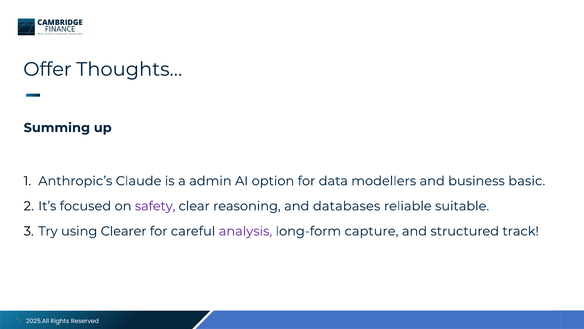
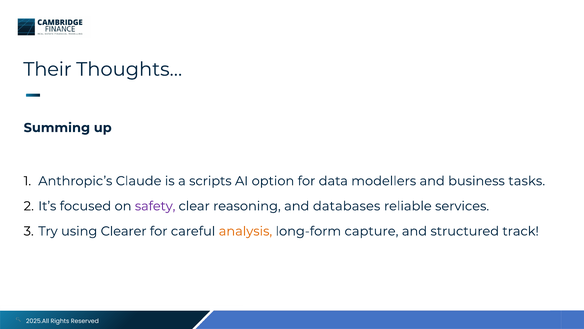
Offer: Offer -> Their (47, 69)
admin: admin -> scripts (210, 181)
basic: basic -> tasks (527, 181)
suitable: suitable -> services (462, 206)
analysis colour: purple -> orange (245, 231)
